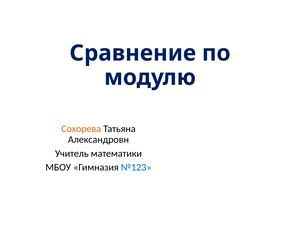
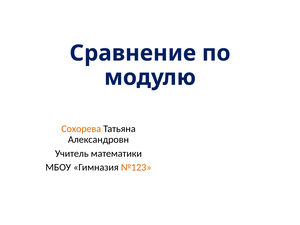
№123 colour: blue -> orange (136, 167)
